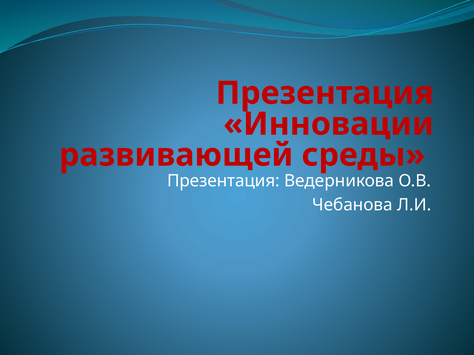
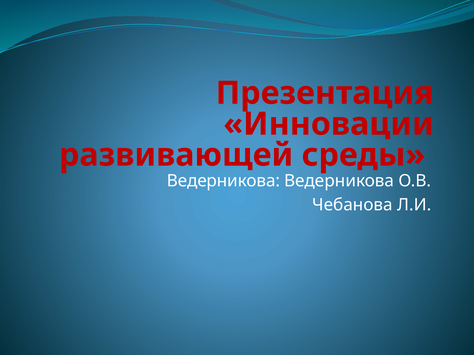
Презентация: Презентация -> Ведерникова (223, 181)
